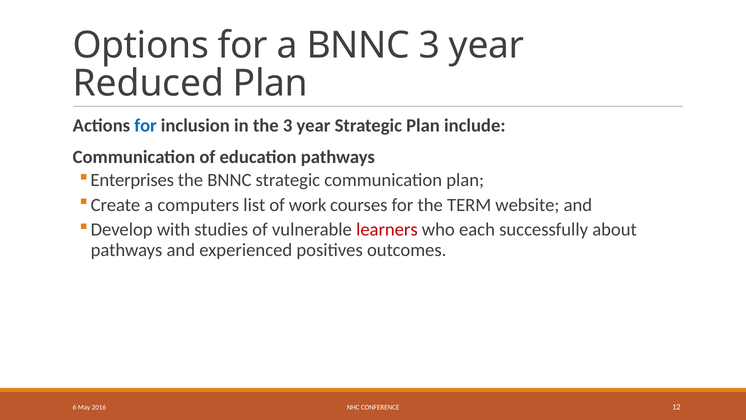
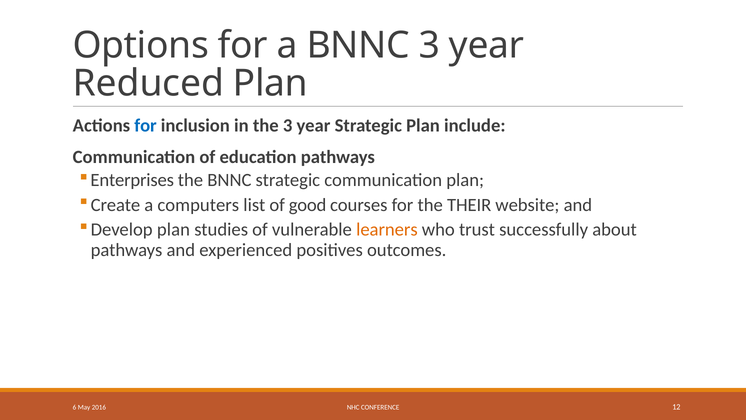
work: work -> good (308, 205)
TERM: TERM -> THEIR (469, 205)
Develop with: with -> plan (173, 230)
learners colour: red -> orange (387, 230)
each: each -> trust (477, 230)
